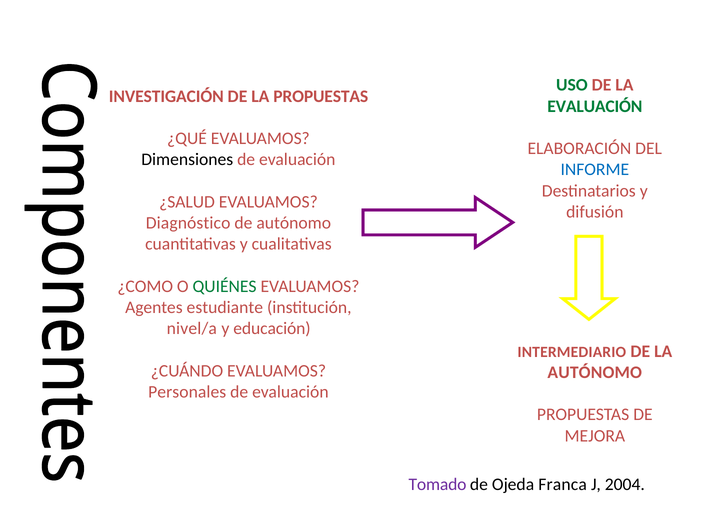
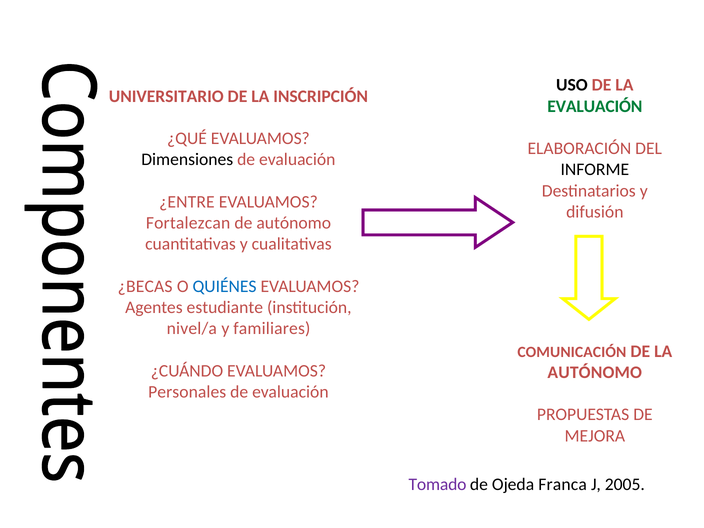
USO colour: green -> black (572, 85)
INVESTIGACIÓN: INVESTIGACIÓN -> UNIVERSITARIO (166, 96)
LA PROPUESTAS: PROPUESTAS -> INSCRIPCIÓN (321, 96)
INFORME colour: blue -> black (595, 170)
¿SALUD: ¿SALUD -> ¿ENTRE (187, 202)
Diagnóstico: Diagnóstico -> Fortalezcan (188, 223)
¿COMO: ¿COMO -> ¿BECAS (145, 286)
QUIÉNES colour: green -> blue (225, 286)
educación: educación -> familiares (272, 329)
INTERMEDIARIO: INTERMEDIARIO -> COMUNICACIÓN (572, 352)
2004: 2004 -> 2005 (625, 484)
